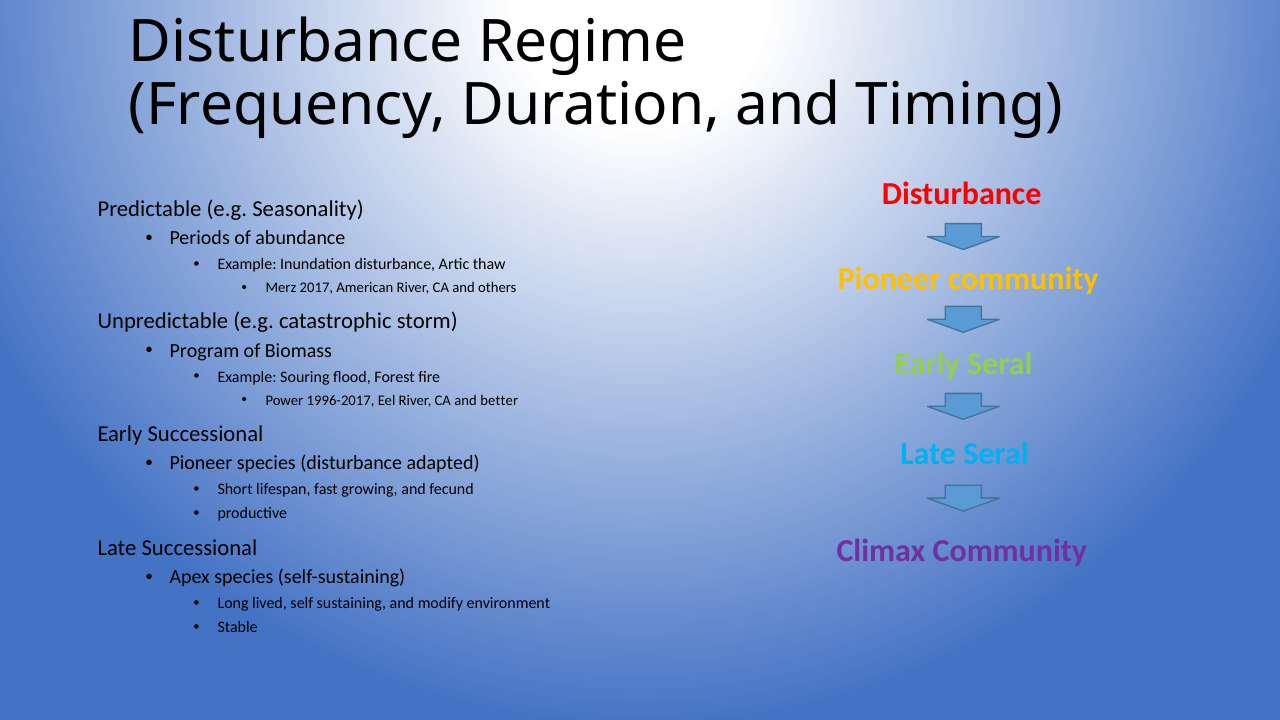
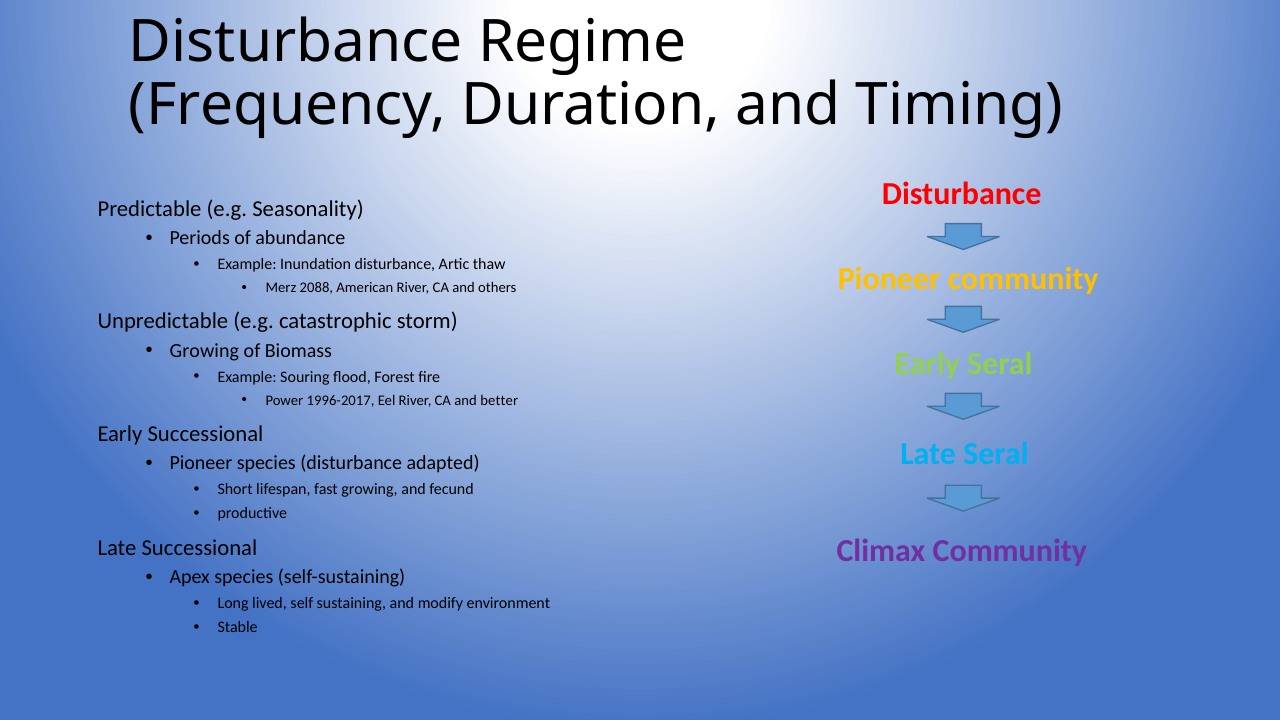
2017: 2017 -> 2088 (316, 288)
Program: Program -> Growing (204, 351)
